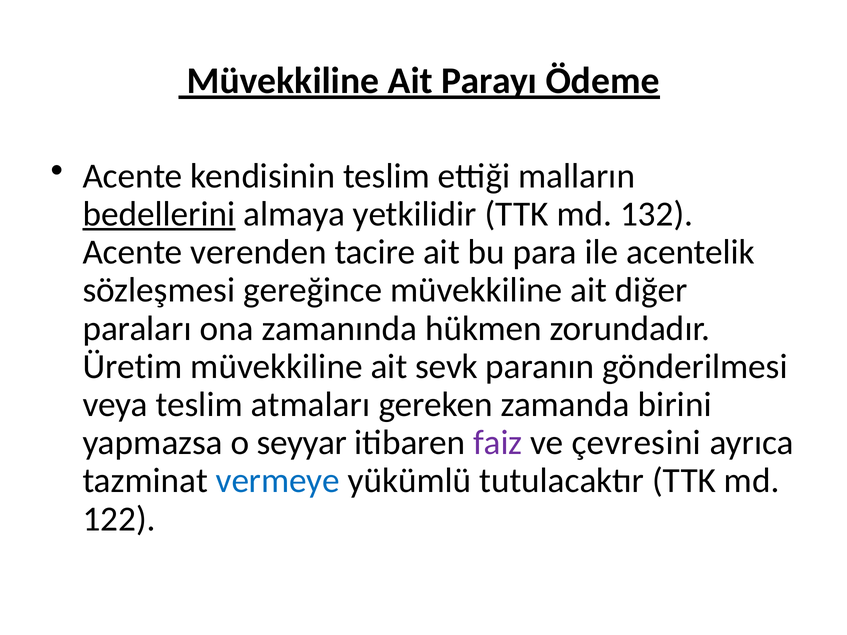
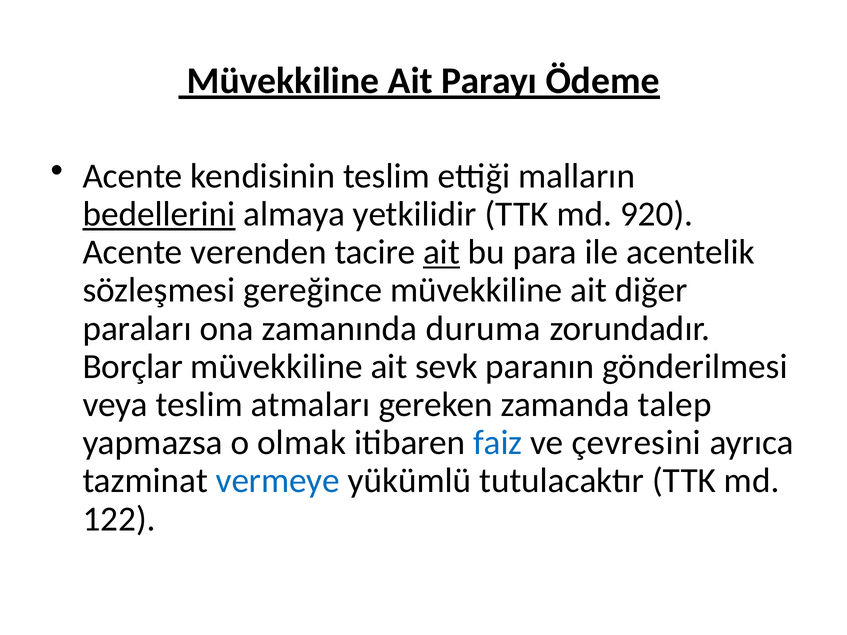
132: 132 -> 920 (657, 214)
ait underline: none -> present (441, 252)
hükmen: hükmen -> duruma (483, 329)
Üretim: Üretim -> Borçlar (133, 367)
birini: birini -> talep (675, 405)
seyyar: seyyar -> olmak (302, 443)
faiz colour: purple -> blue (498, 443)
